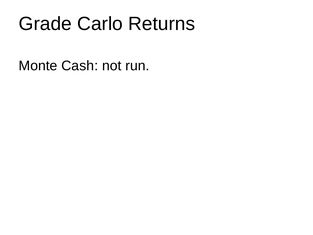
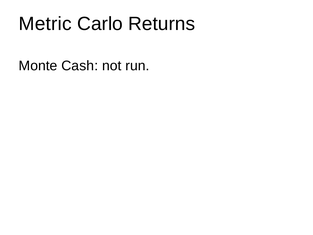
Grade: Grade -> Metric (45, 24)
